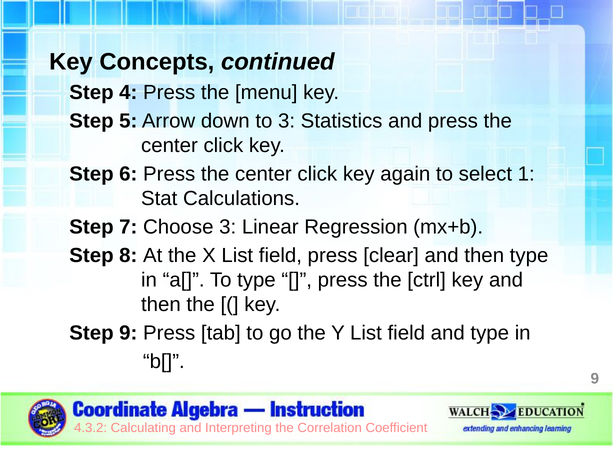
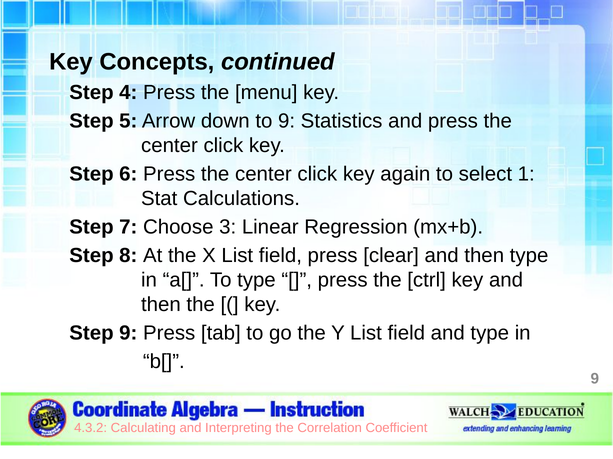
to 3: 3 -> 9 (287, 121)
